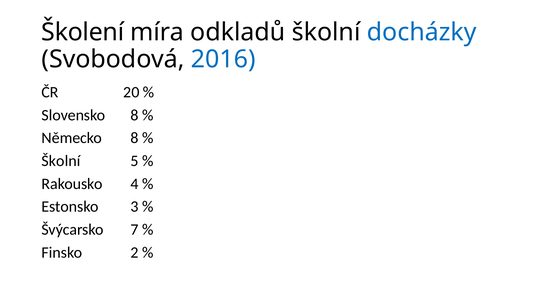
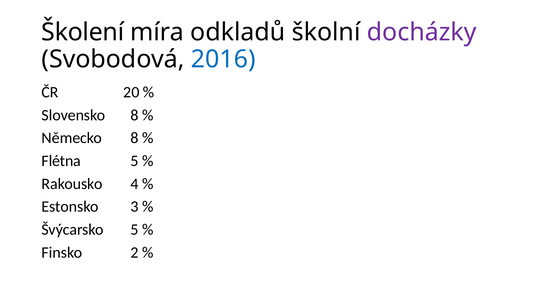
docházky colour: blue -> purple (422, 32)
Školní: Školní -> Flétna (61, 161)
Švýcarsko 7: 7 -> 5 (134, 229)
